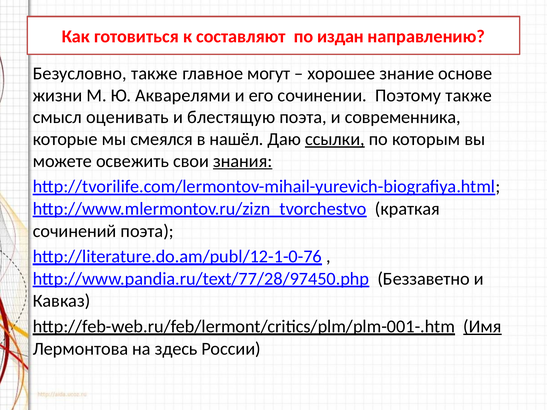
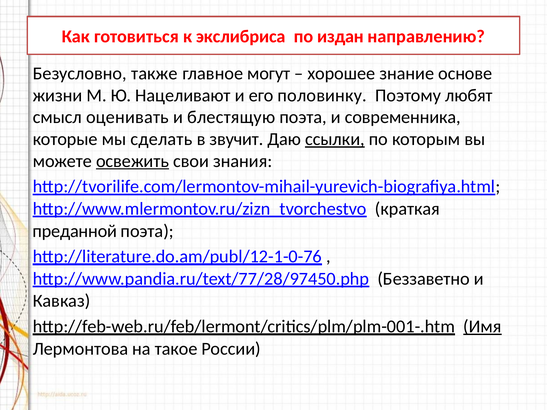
составляют: составляют -> экслибриса (241, 37)
Акварелями: Акварелями -> Нацеливают (183, 95)
сочинении: сочинении -> половинку (322, 95)
Поэтому также: также -> любят (469, 95)
смеялся: смеялся -> сделать (161, 139)
нашёл: нашёл -> звучит (236, 139)
освежить underline: none -> present (132, 161)
знания underline: present -> none (243, 161)
сочинений: сочинений -> преданной (75, 231)
здесь: здесь -> такое (176, 349)
